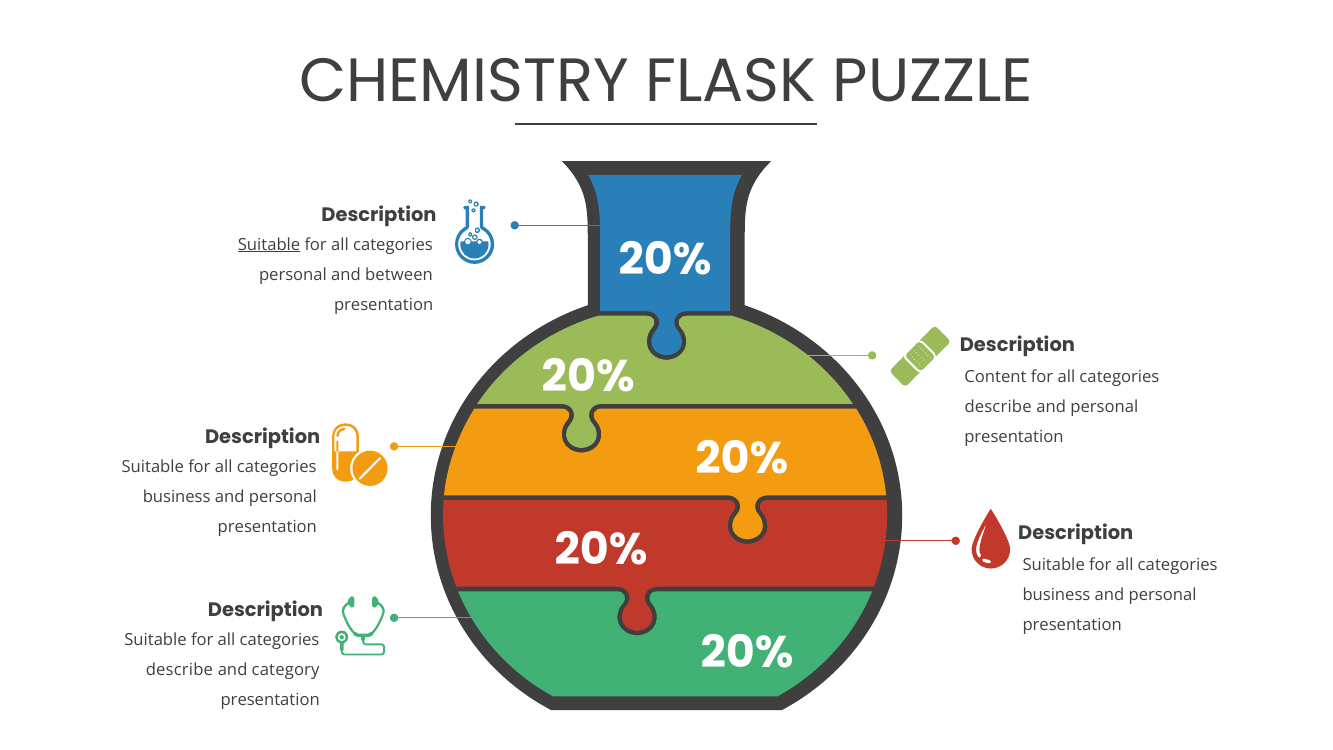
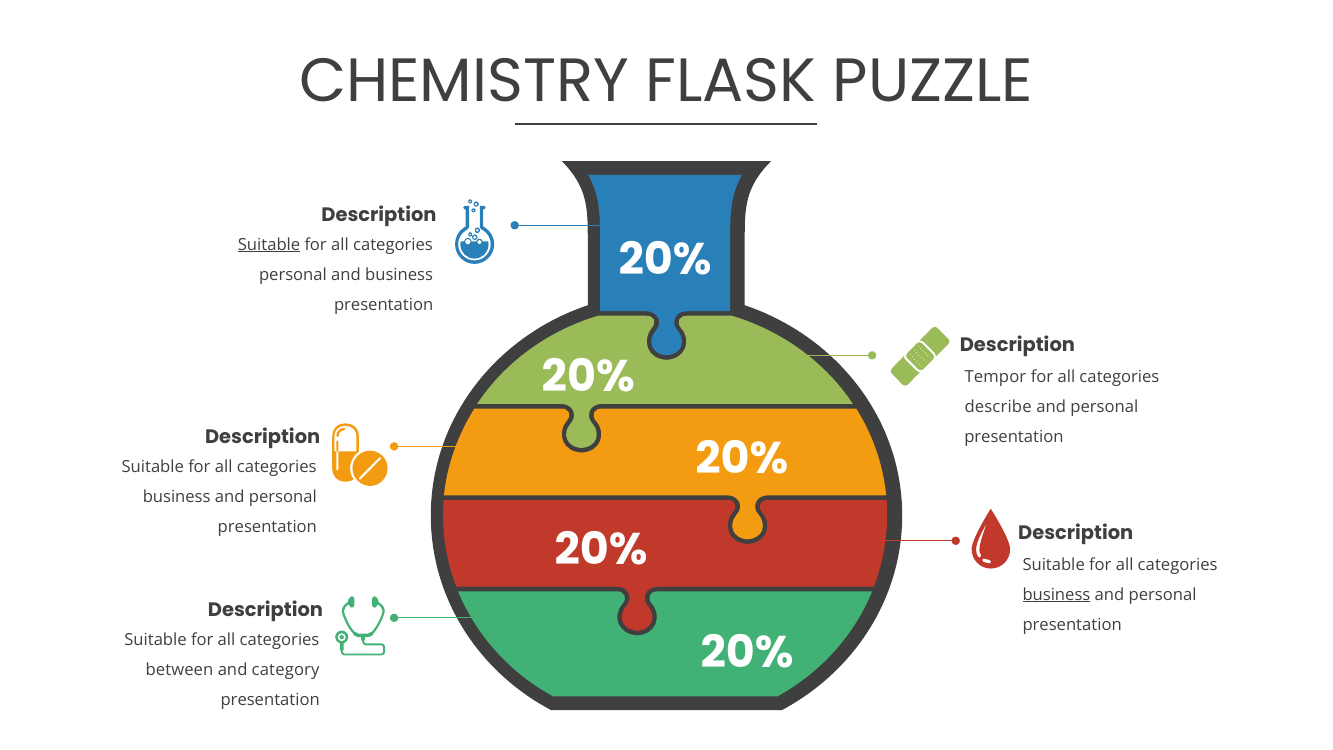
and between: between -> business (399, 275)
Content: Content -> Tempor (995, 377)
business underline: none -> present (1056, 595)
describe: describe -> between (179, 670)
